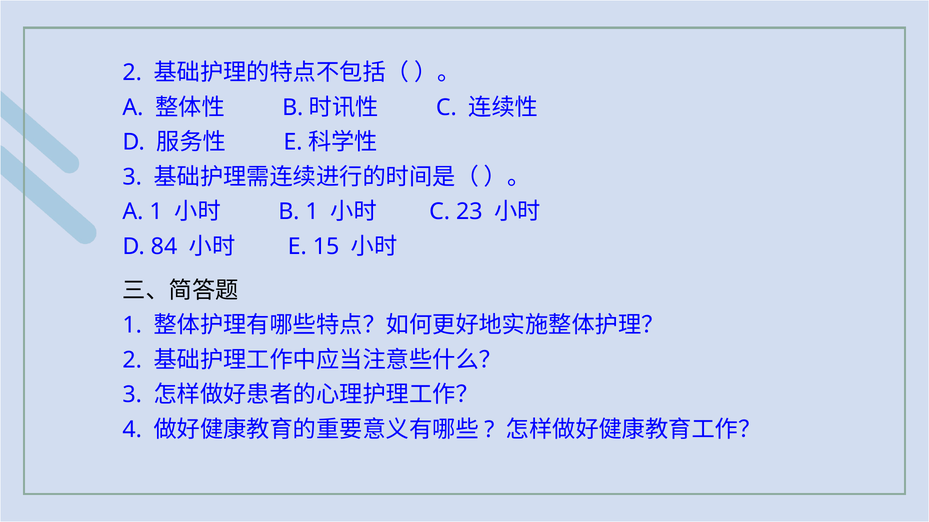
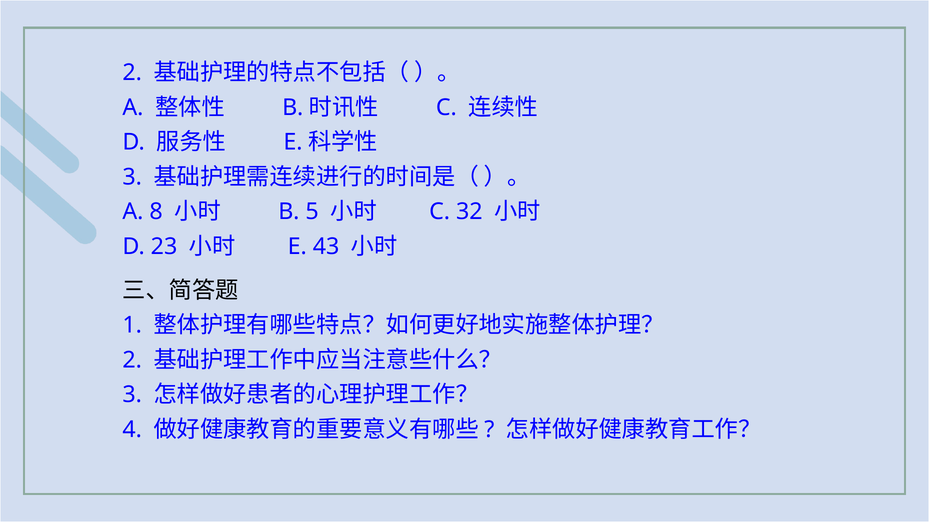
A 1: 1 -> 8 (156, 212)
B 1: 1 -> 5 (312, 212)
23: 23 -> 32 (469, 212)
84: 84 -> 23 (164, 247)
15: 15 -> 43 (326, 247)
